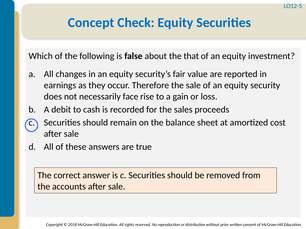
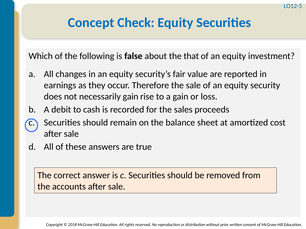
necessarily face: face -> gain (131, 97)
